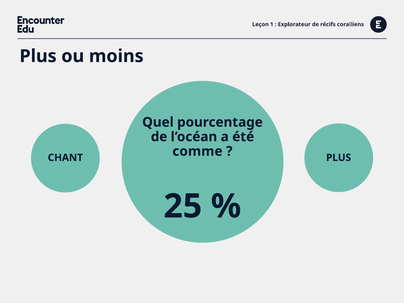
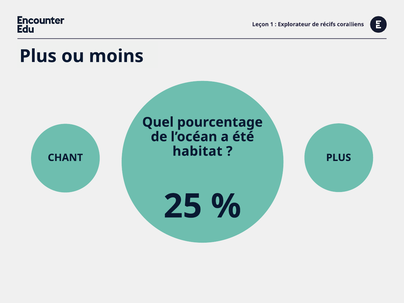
comme: comme -> habitat (197, 151)
